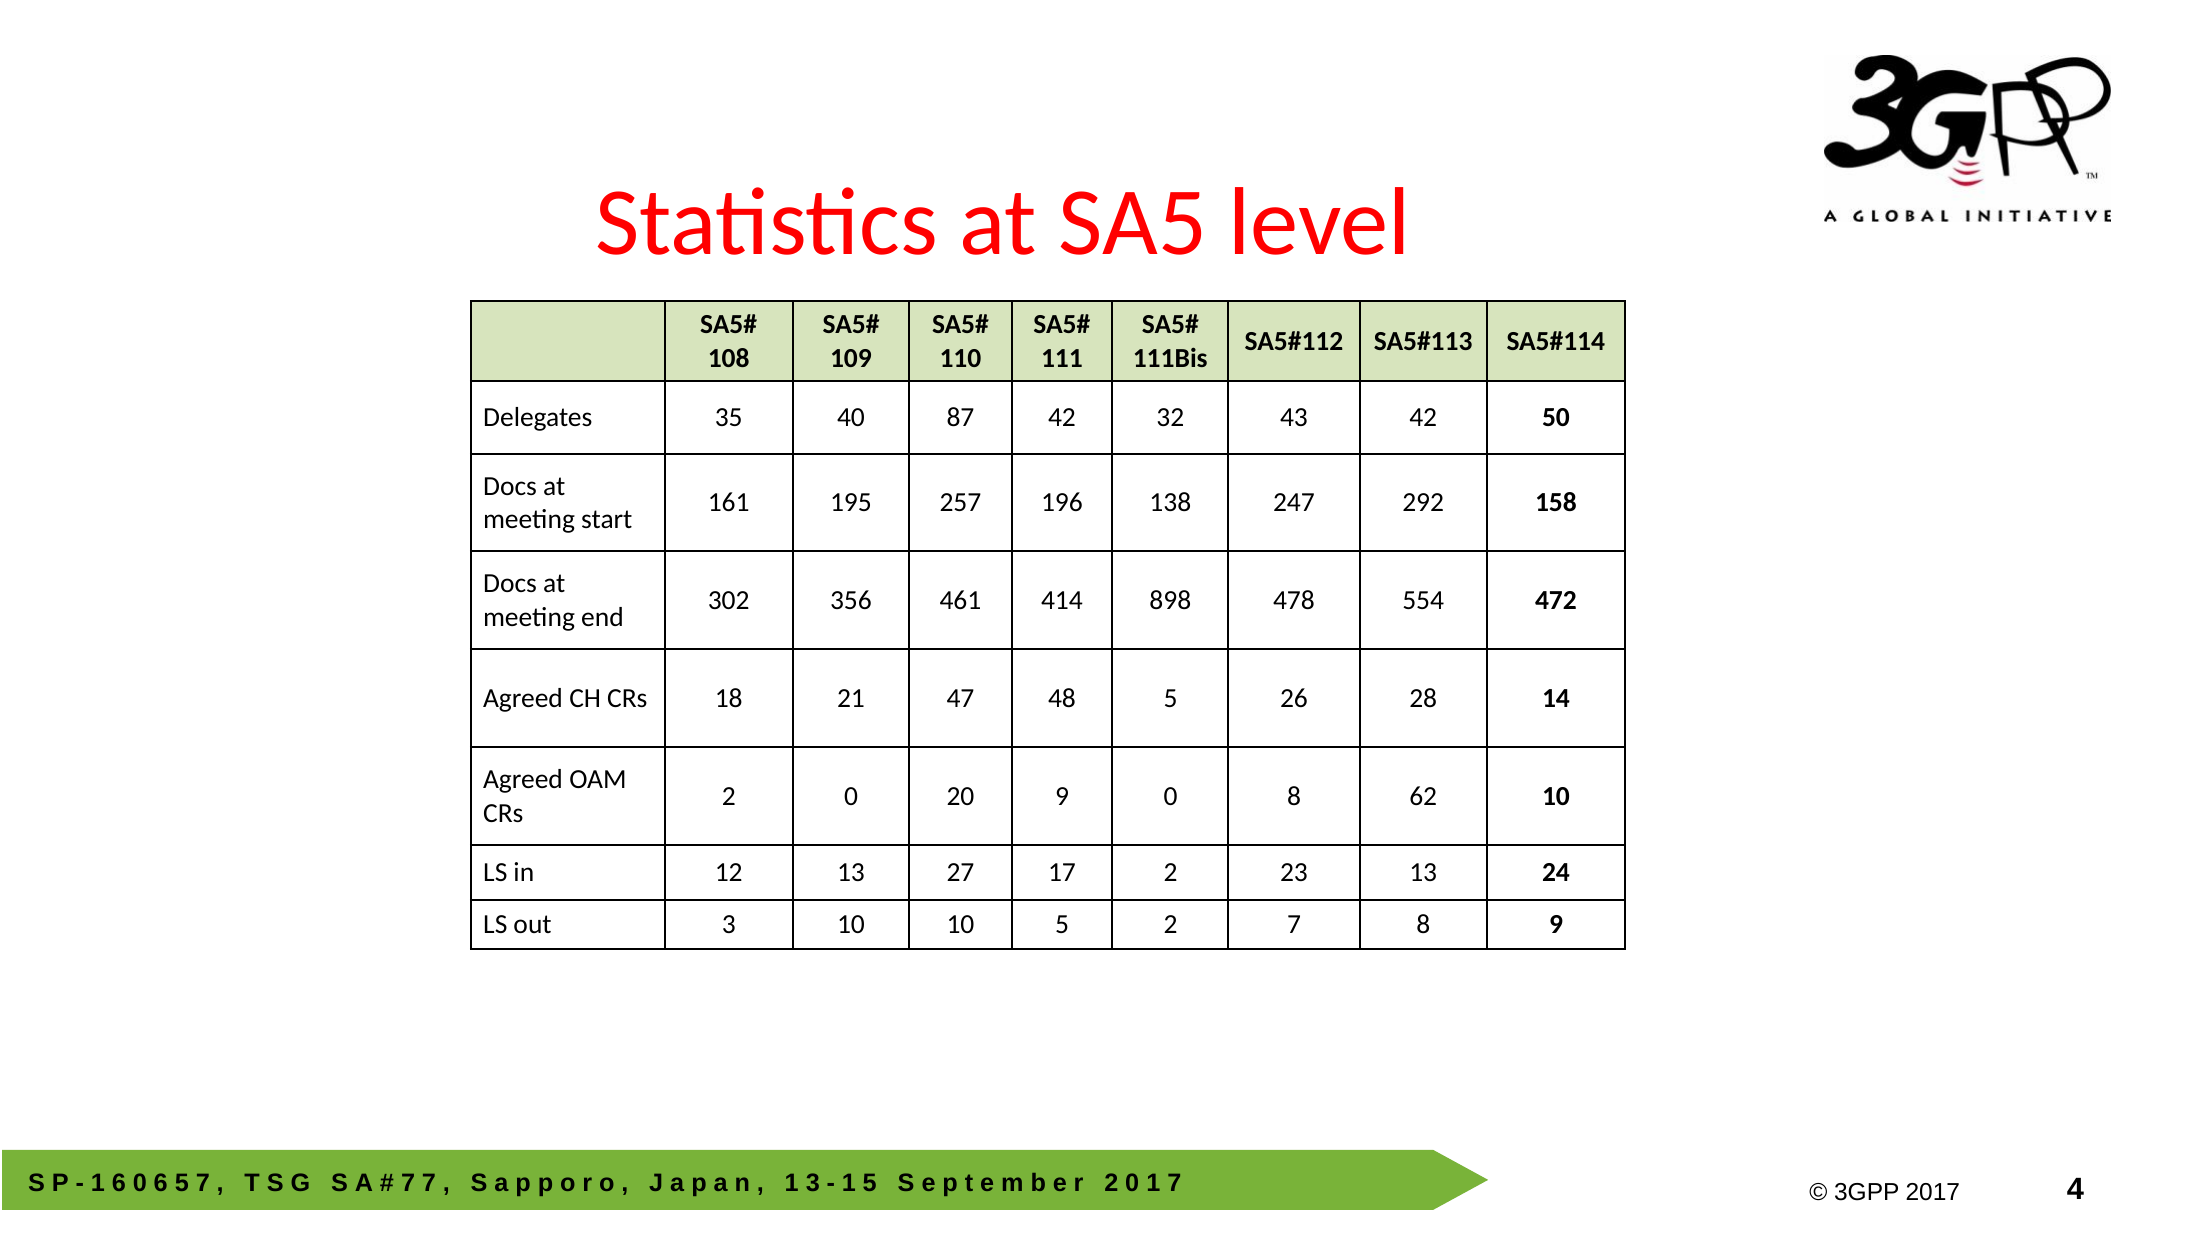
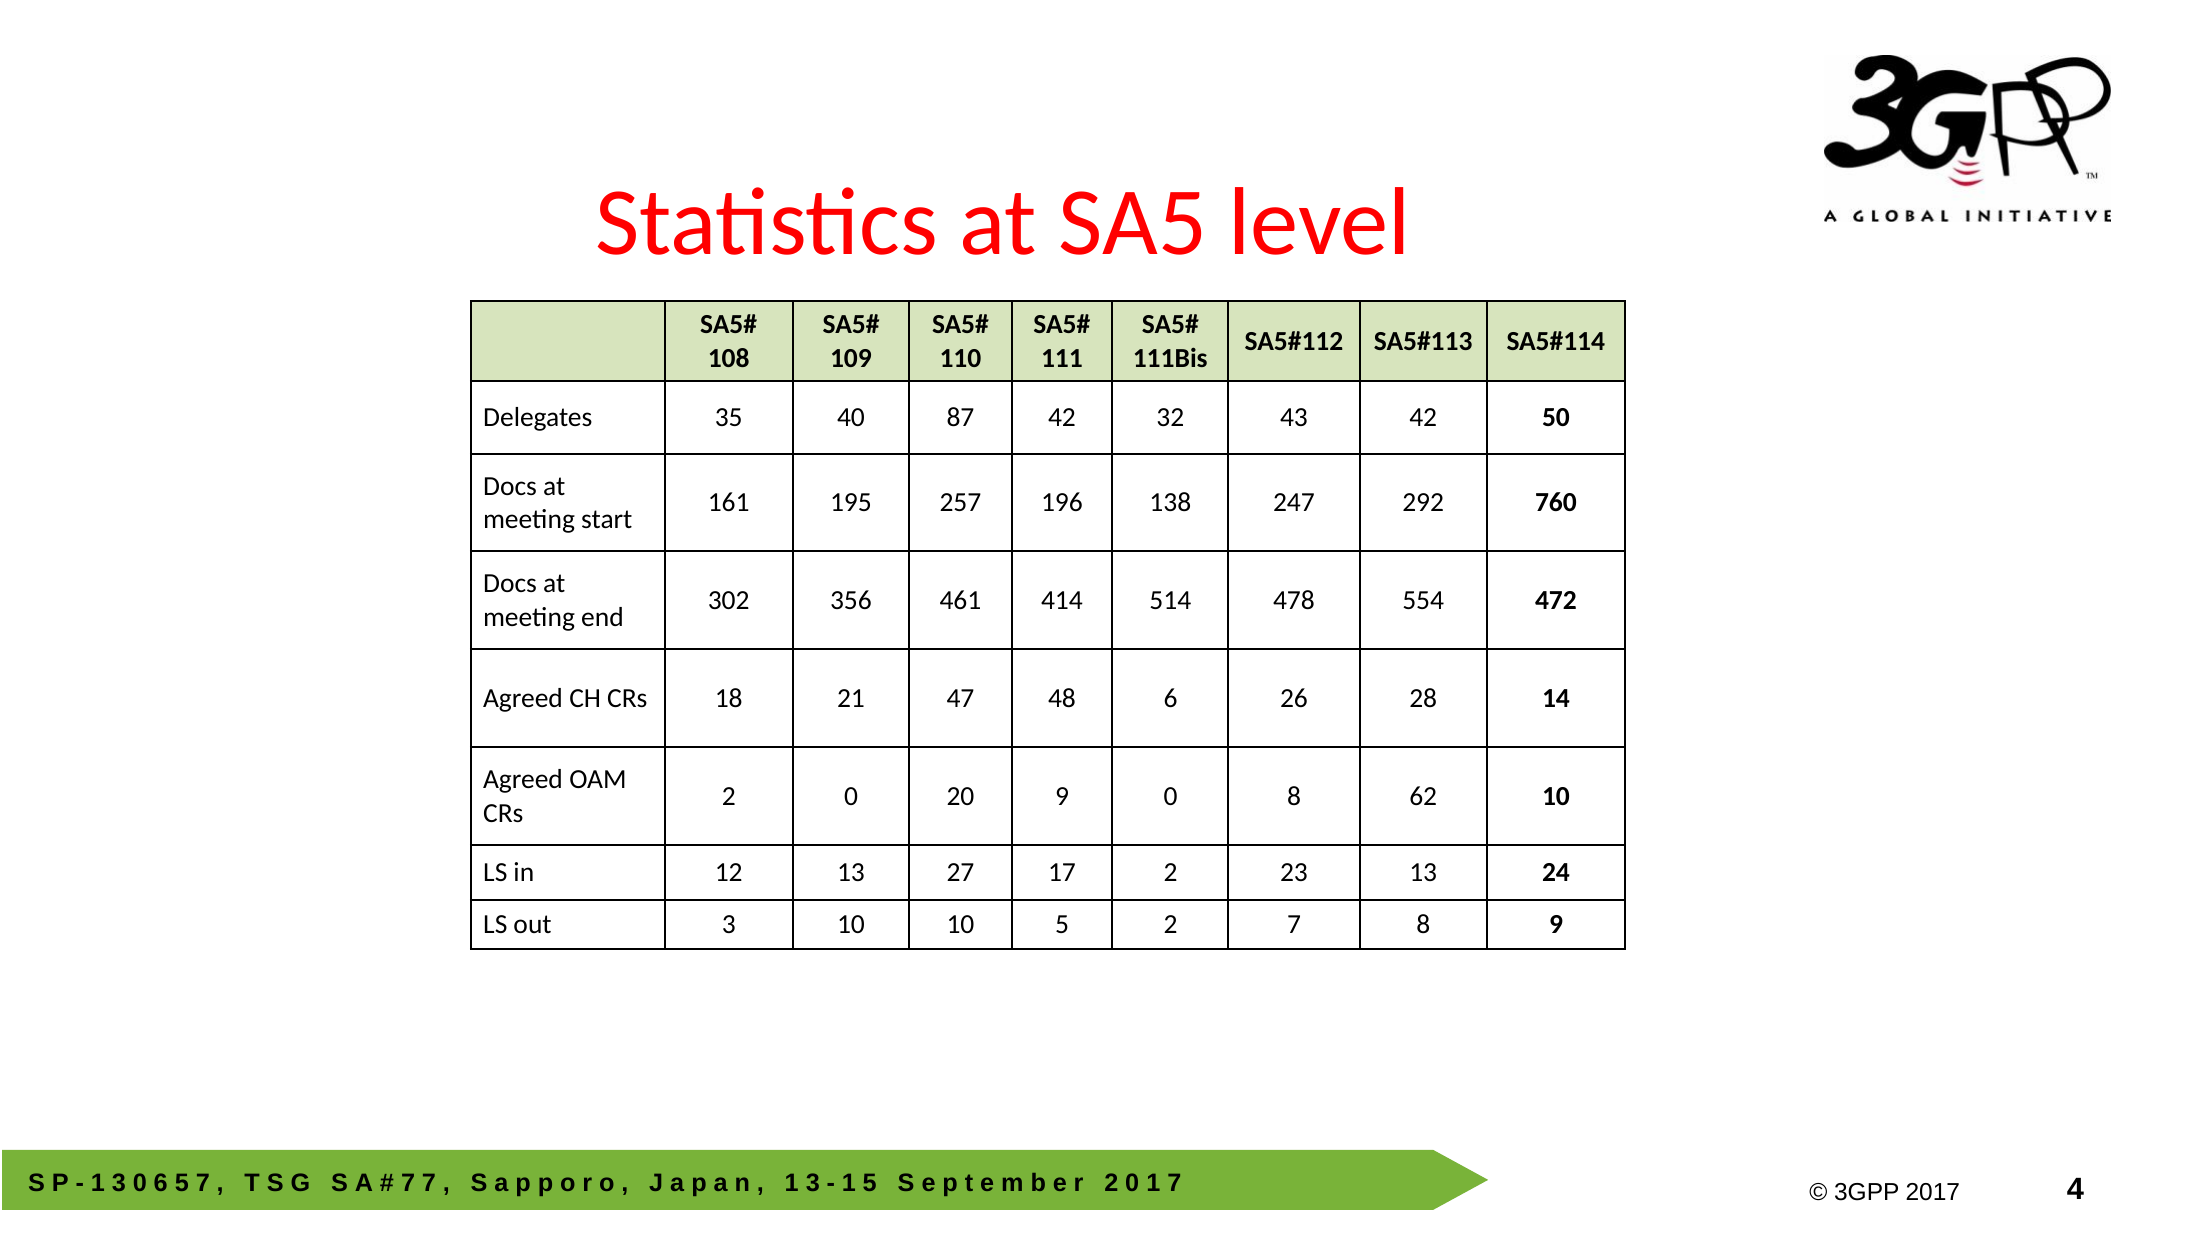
158: 158 -> 760 (1556, 503)
898: 898 -> 514 (1170, 601)
48 5: 5 -> 6 (1170, 699)
6: 6 -> 3 (119, 1183)
